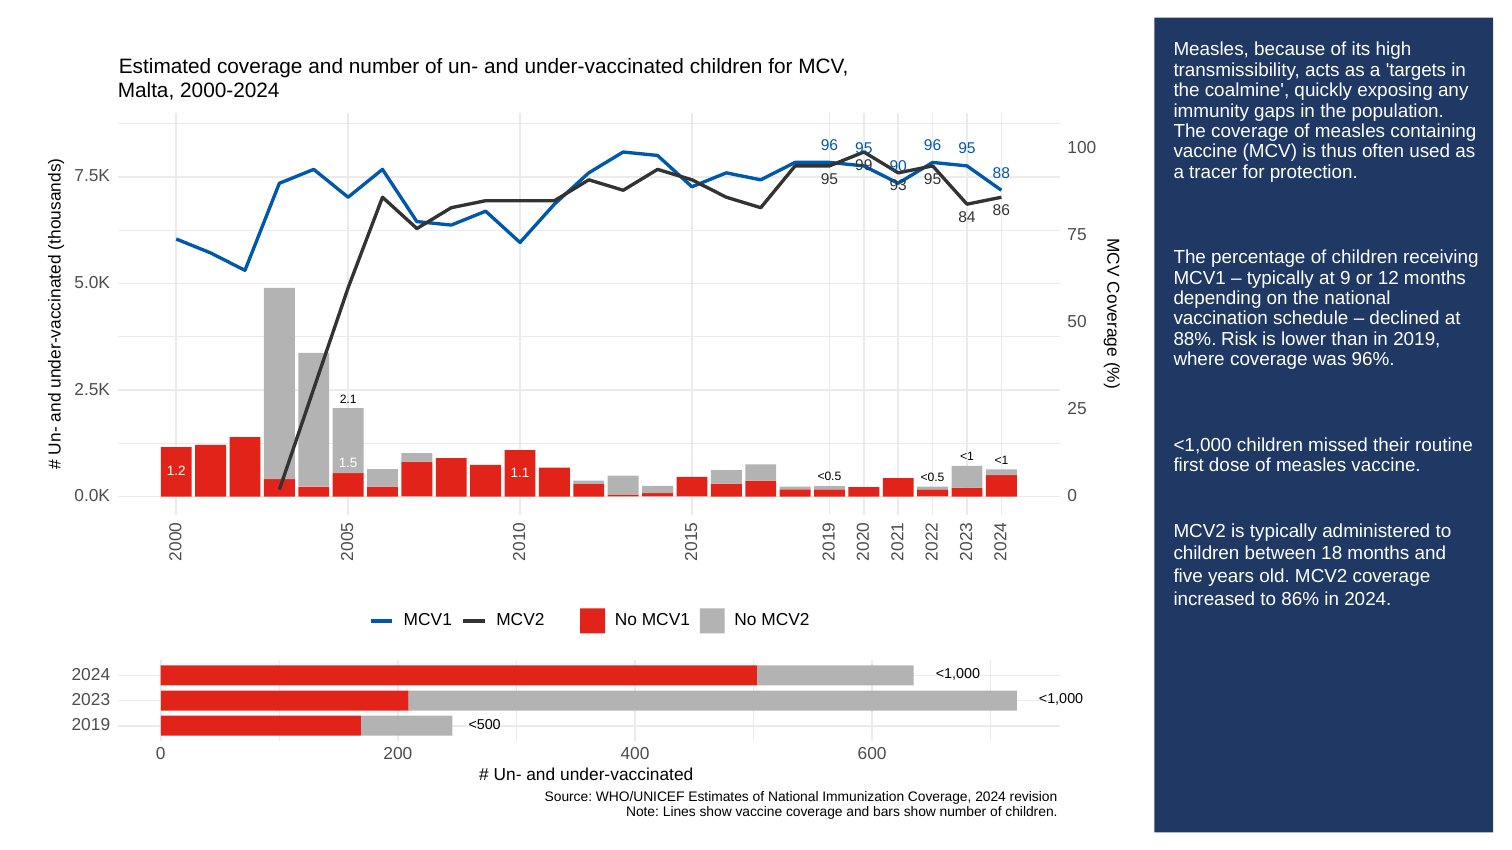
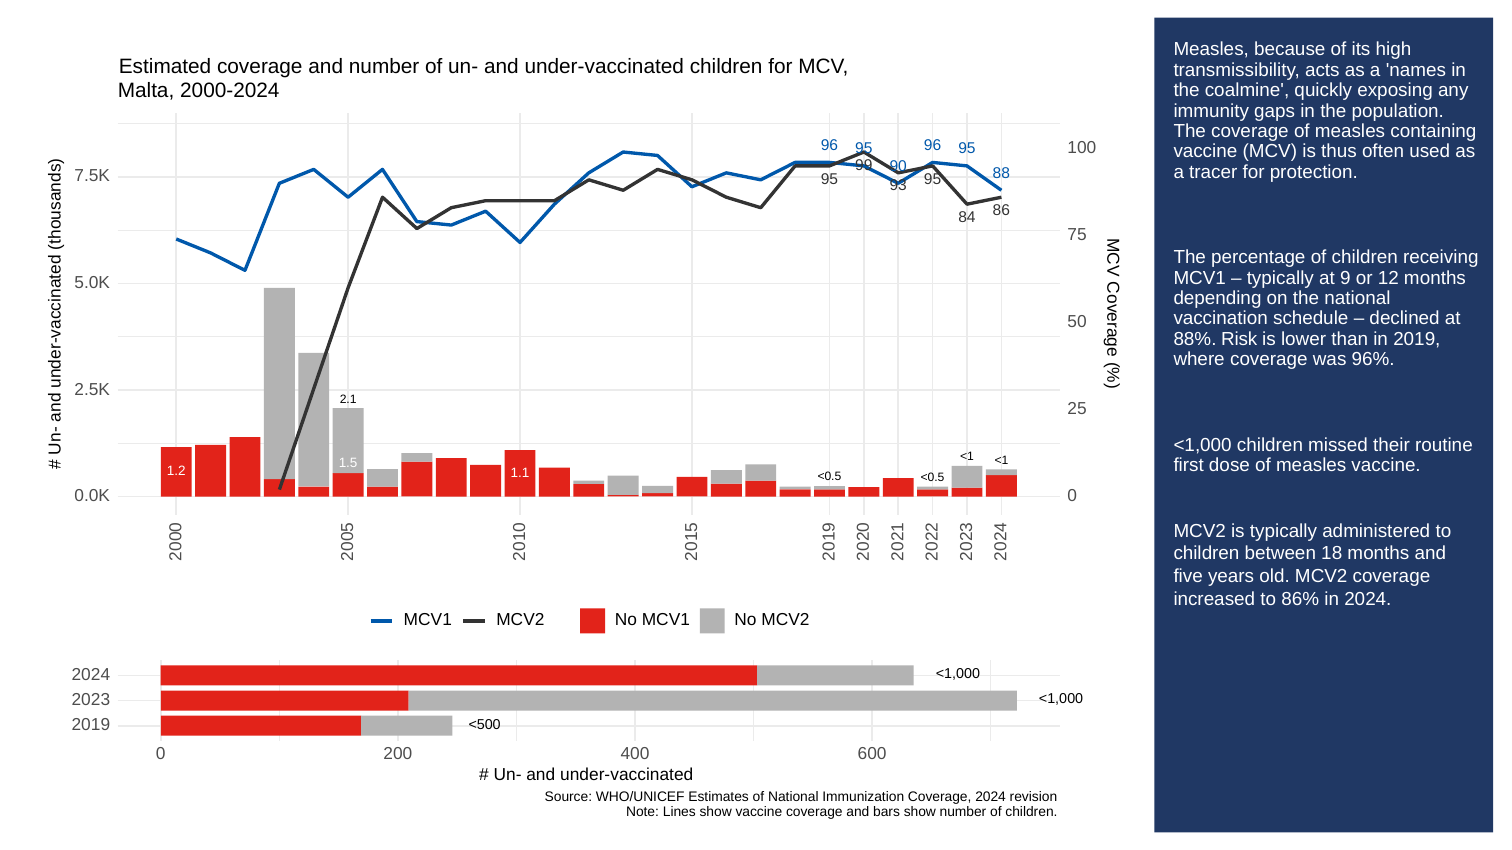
targets: targets -> names (1416, 70)
